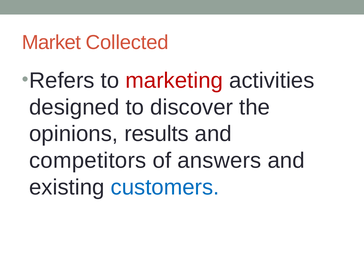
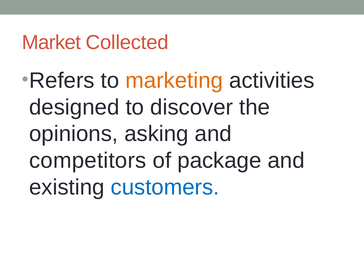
marketing colour: red -> orange (174, 80)
results: results -> asking (156, 134)
answers: answers -> package (219, 161)
